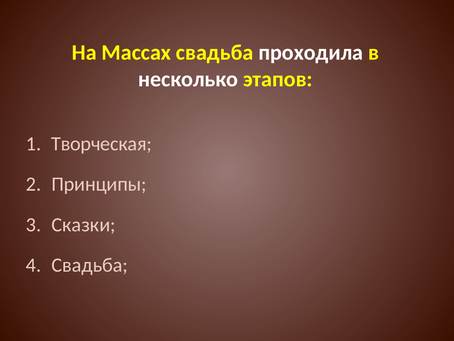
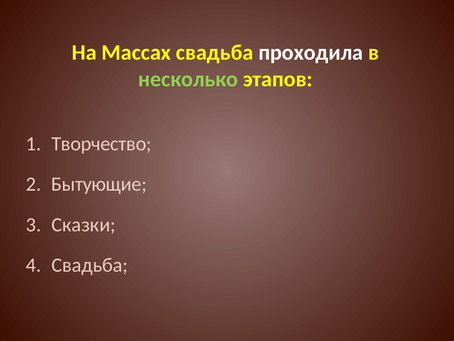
несколько colour: white -> light green (188, 79)
Творческая: Творческая -> Творчество (101, 144)
Принципы: Принципы -> Бытующие (99, 184)
